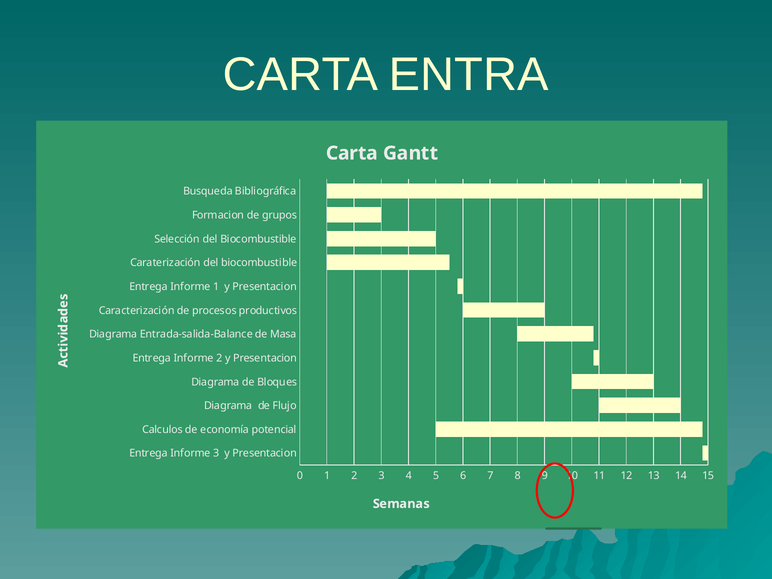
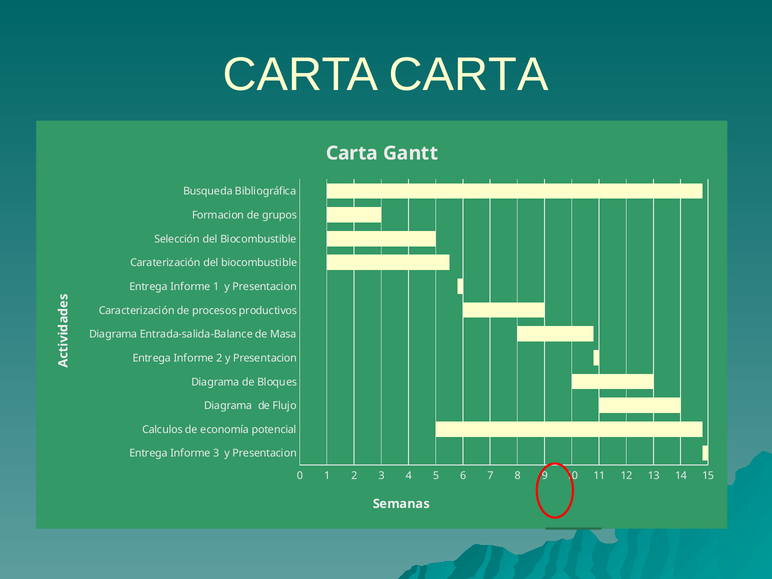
CARTA ENTRA: ENTRA -> CARTA (469, 75)
